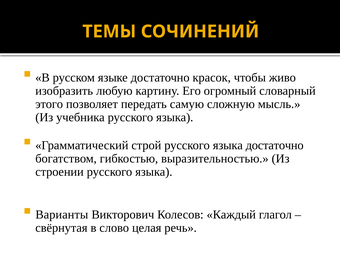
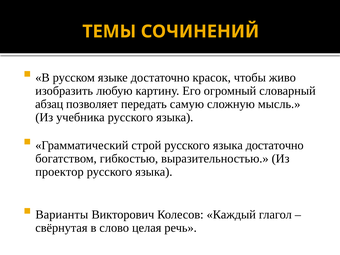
этого: этого -> абзац (49, 104)
строении: строении -> проектор (59, 172)
